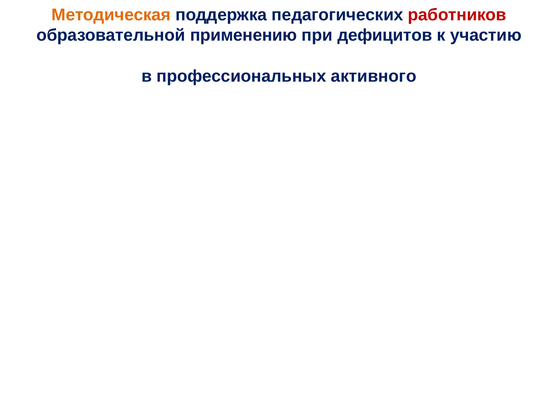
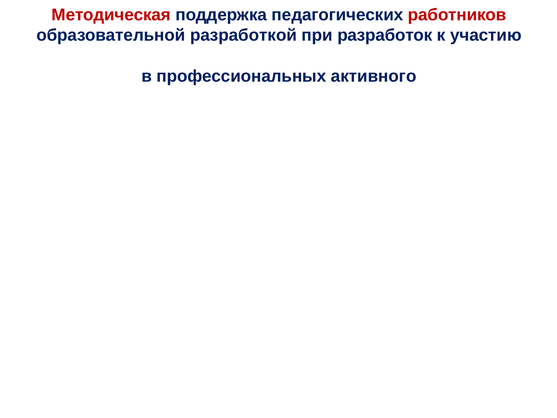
Методическая colour: orange -> red (111, 15)
применению: применению -> разработкой (243, 35)
дефицитов: дефицитов -> разработок (385, 35)
